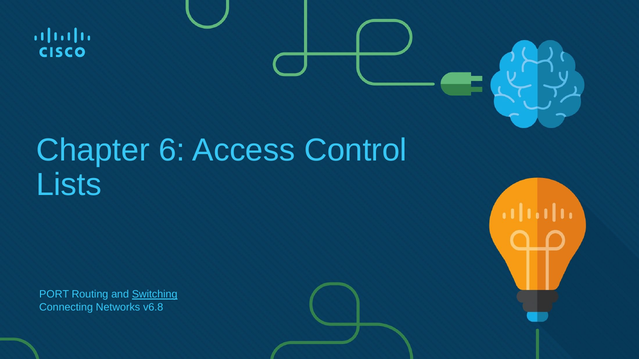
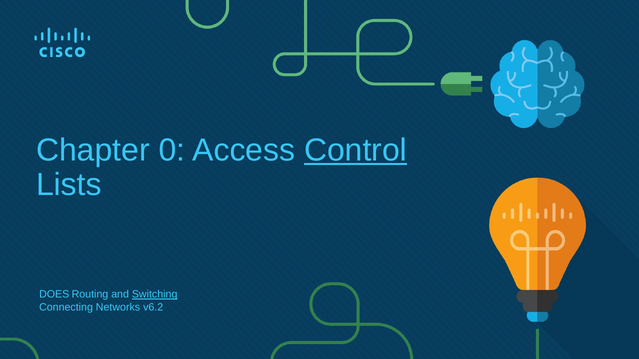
6: 6 -> 0 (172, 151)
Control underline: none -> present (355, 151)
PORT: PORT -> DOES (54, 295)
v6.8: v6.8 -> v6.2 (153, 308)
